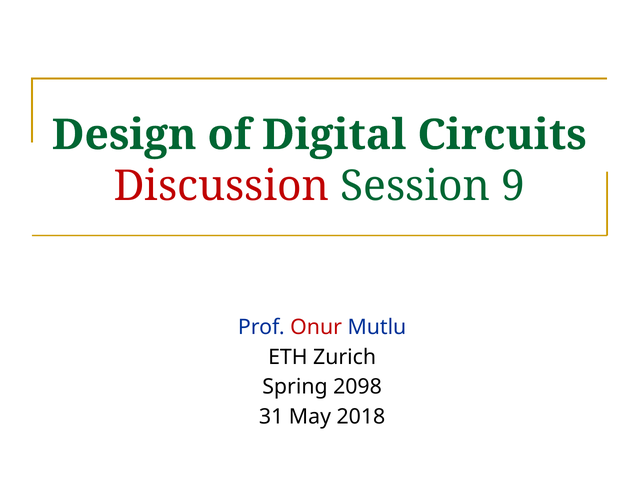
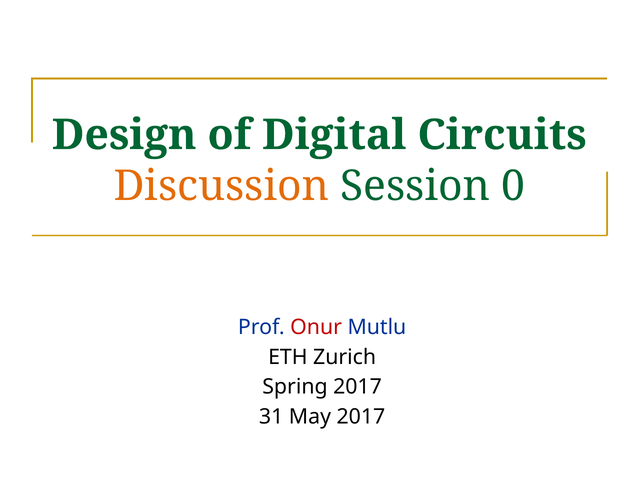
Discussion colour: red -> orange (221, 186)
9: 9 -> 0 (513, 186)
Spring 2098: 2098 -> 2017 (358, 387)
May 2018: 2018 -> 2017 (361, 417)
